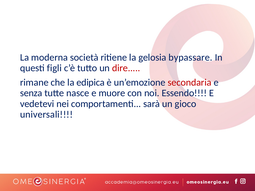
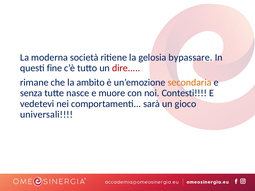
figli: figli -> fine (54, 68)
edipica: edipica -> ambito (91, 82)
secondaria colour: red -> orange (190, 82)
Essendo: Essendo -> Contesti (184, 93)
